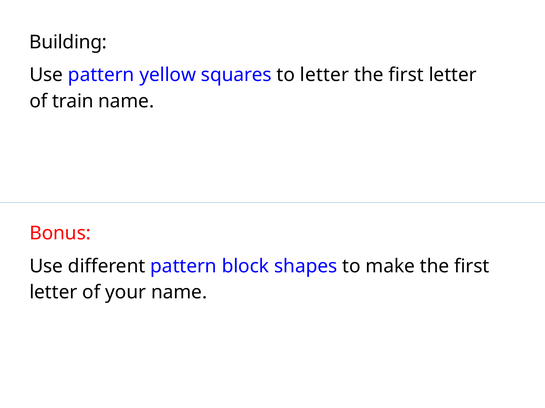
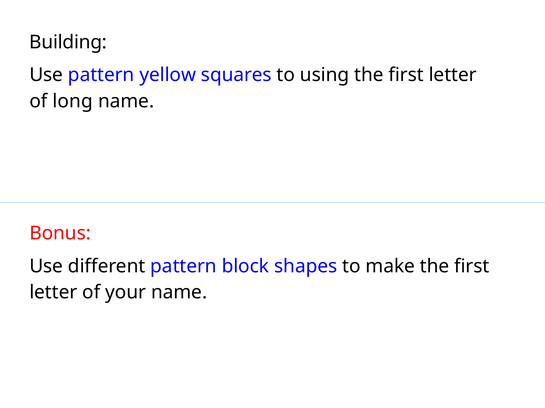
to letter: letter -> using (325, 75)
train: train -> long (73, 101)
